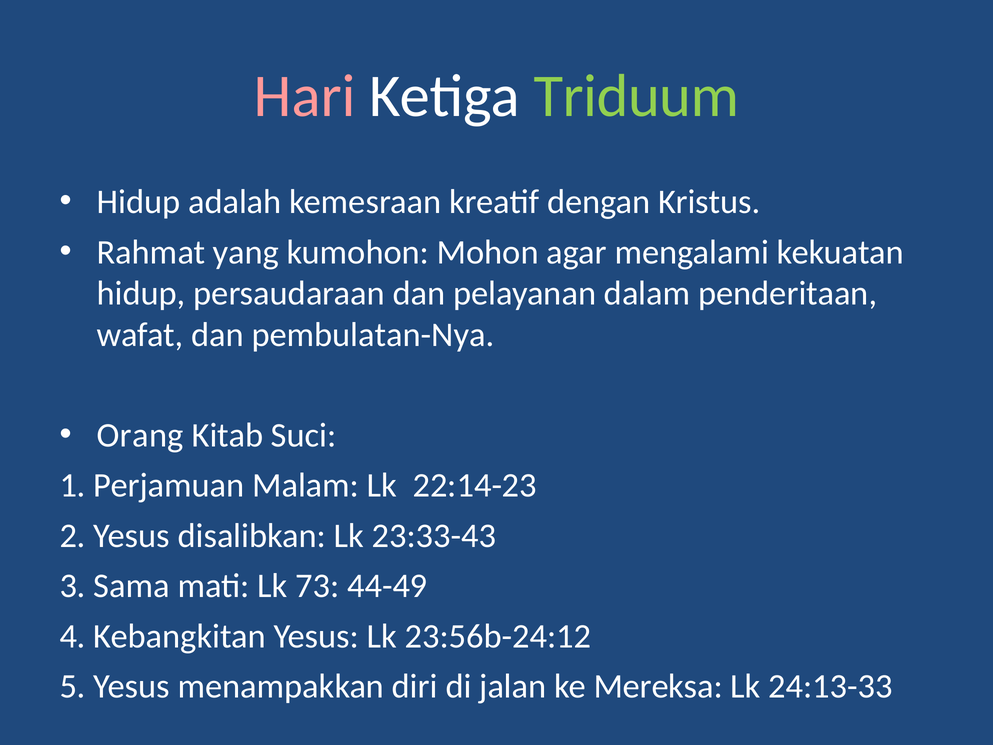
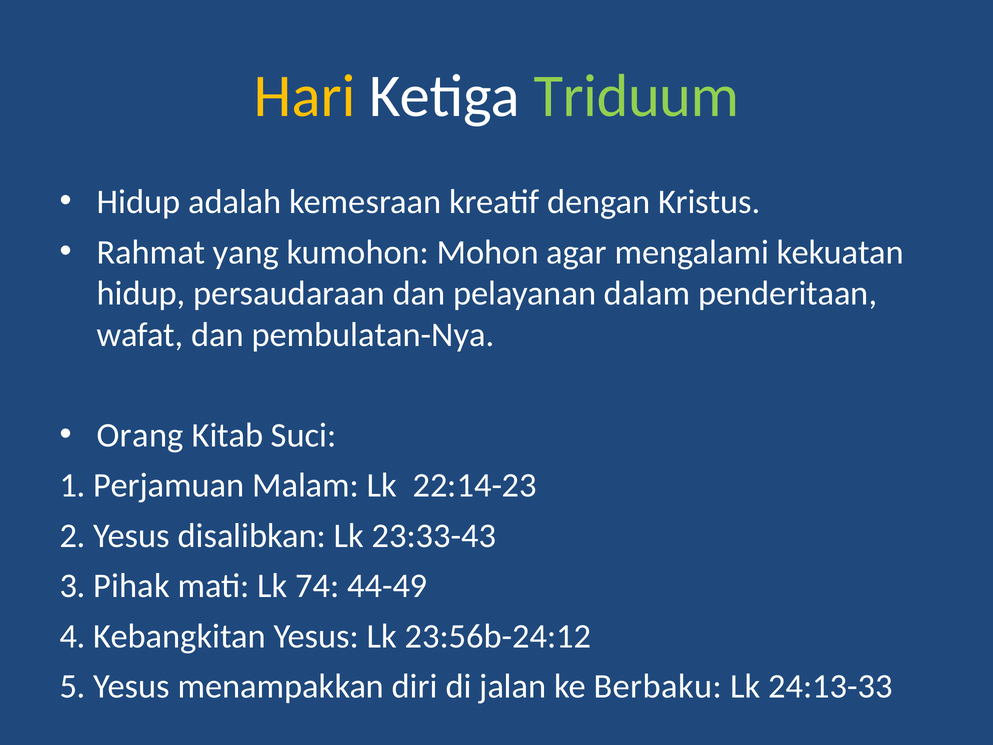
Hari colour: pink -> yellow (305, 96)
Sama: Sama -> Pihak (132, 586)
73: 73 -> 74 (317, 586)
Mereksa: Mereksa -> Berbaku (658, 686)
